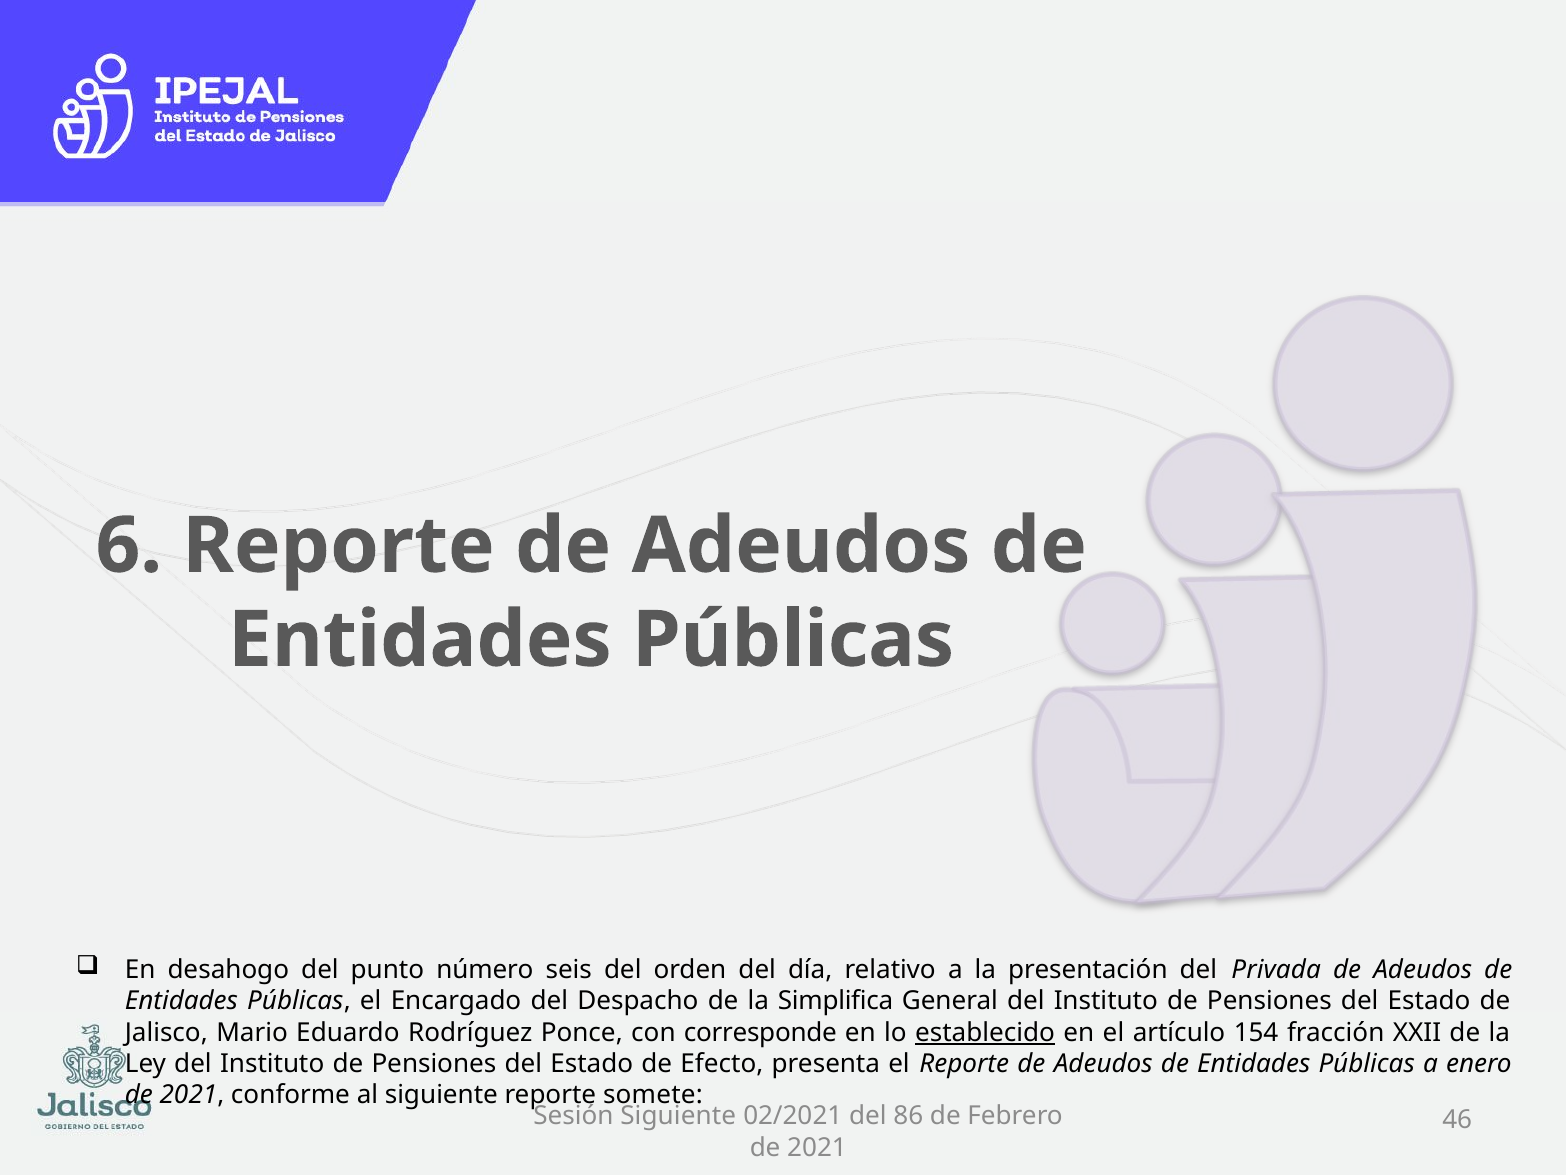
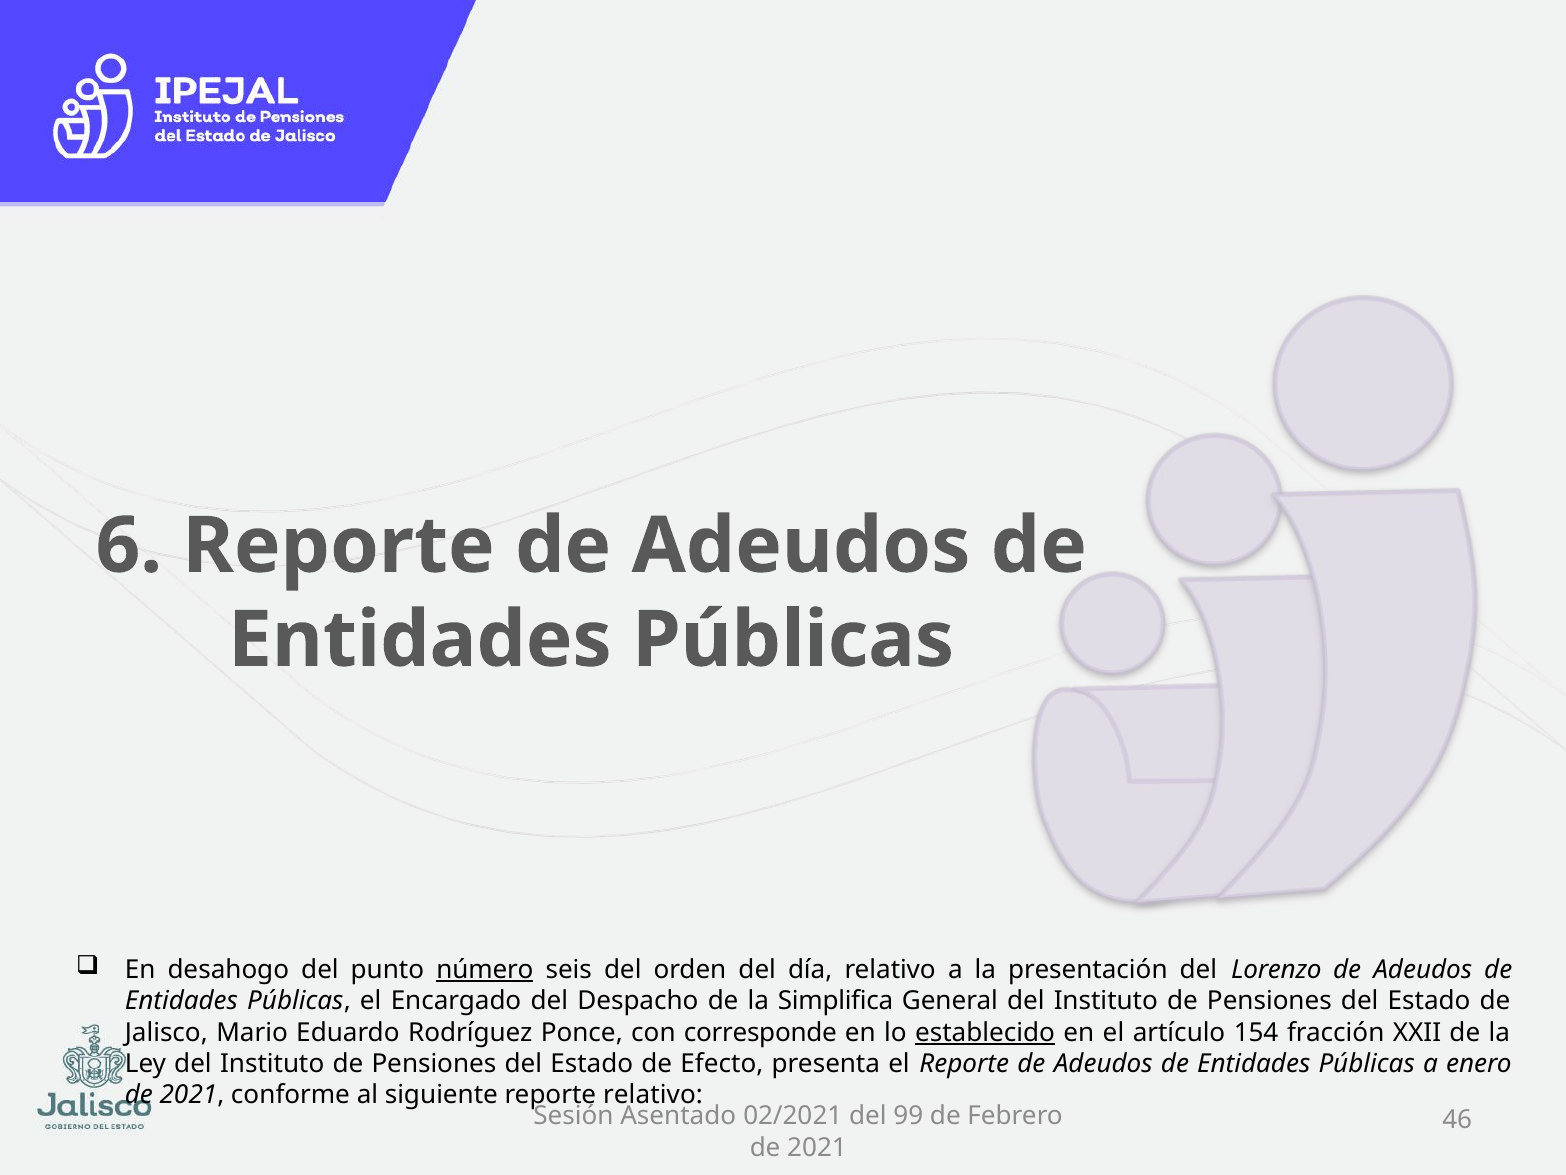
número underline: none -> present (485, 970)
Privada: Privada -> Lorenzo (1276, 970)
reporte somete: somete -> relativo (653, 1095)
Sesión Siguiente: Siguiente -> Asentado (678, 1116)
86: 86 -> 99 (908, 1116)
